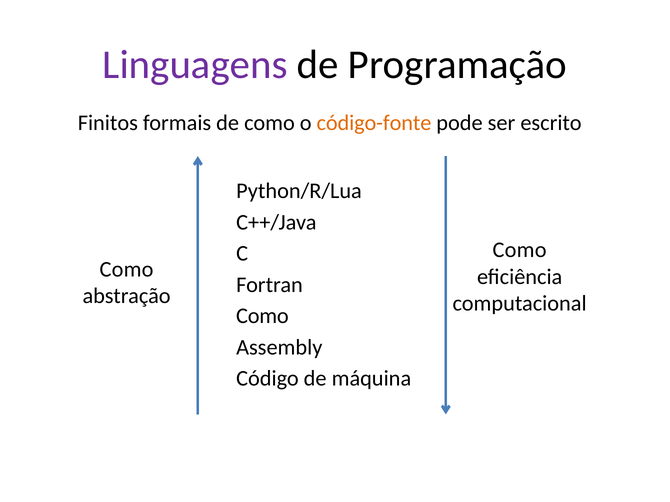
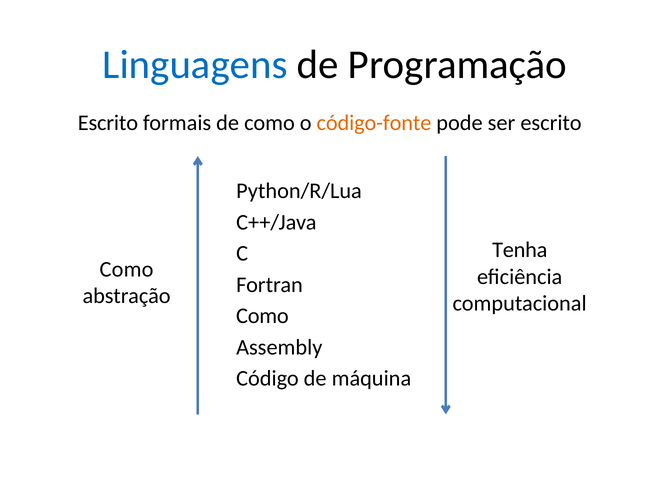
Linguagens colour: purple -> blue (195, 65)
Finitos: Finitos -> Escrito (108, 123)
Como: Como -> Tenha (520, 250)
